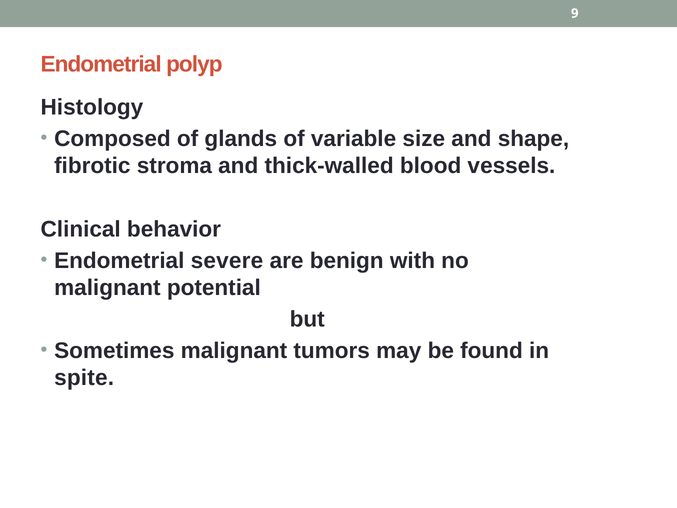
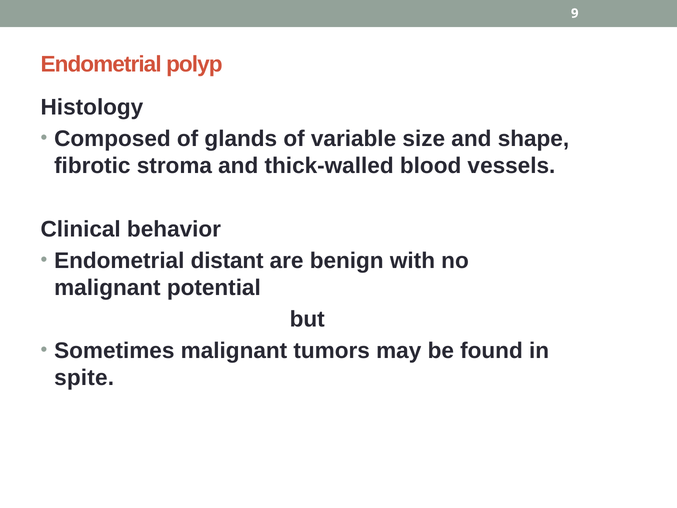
severe: severe -> distant (227, 261)
